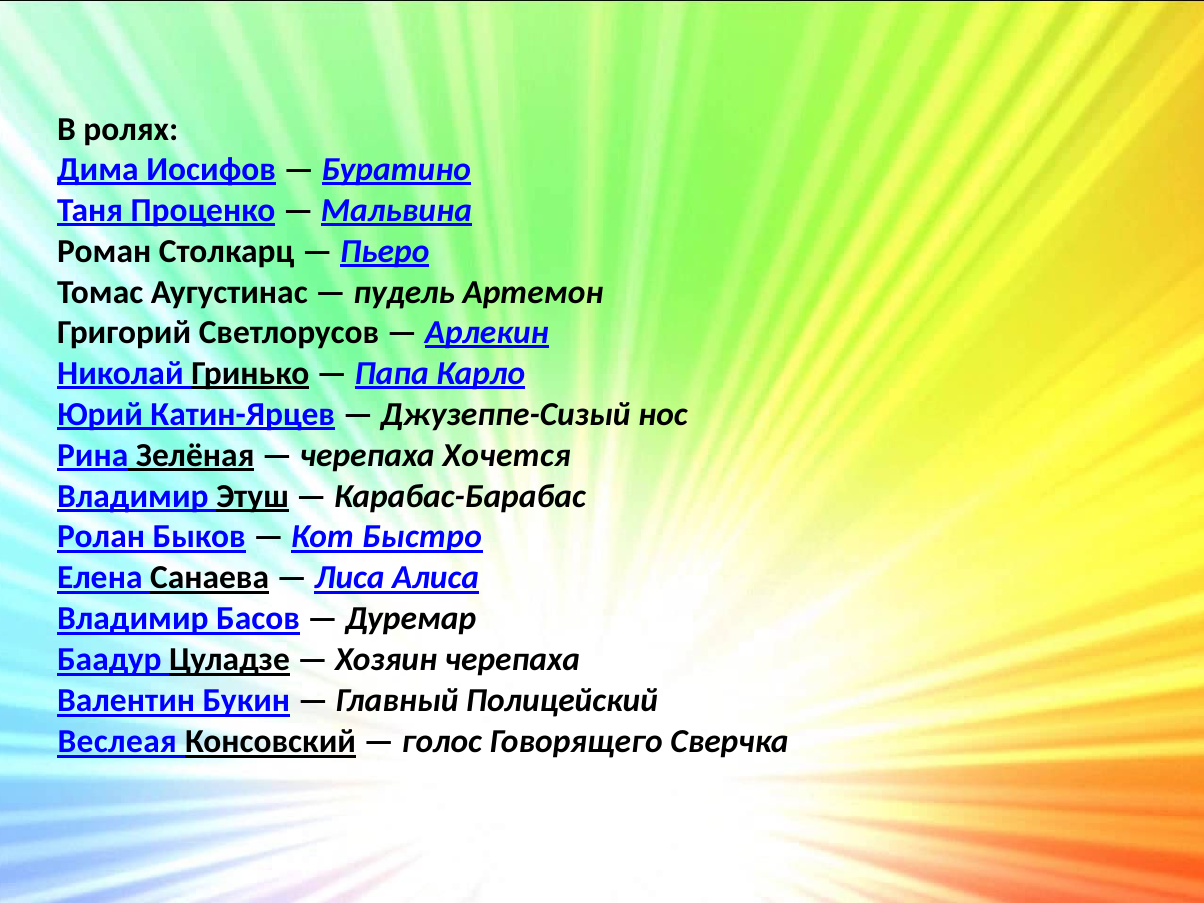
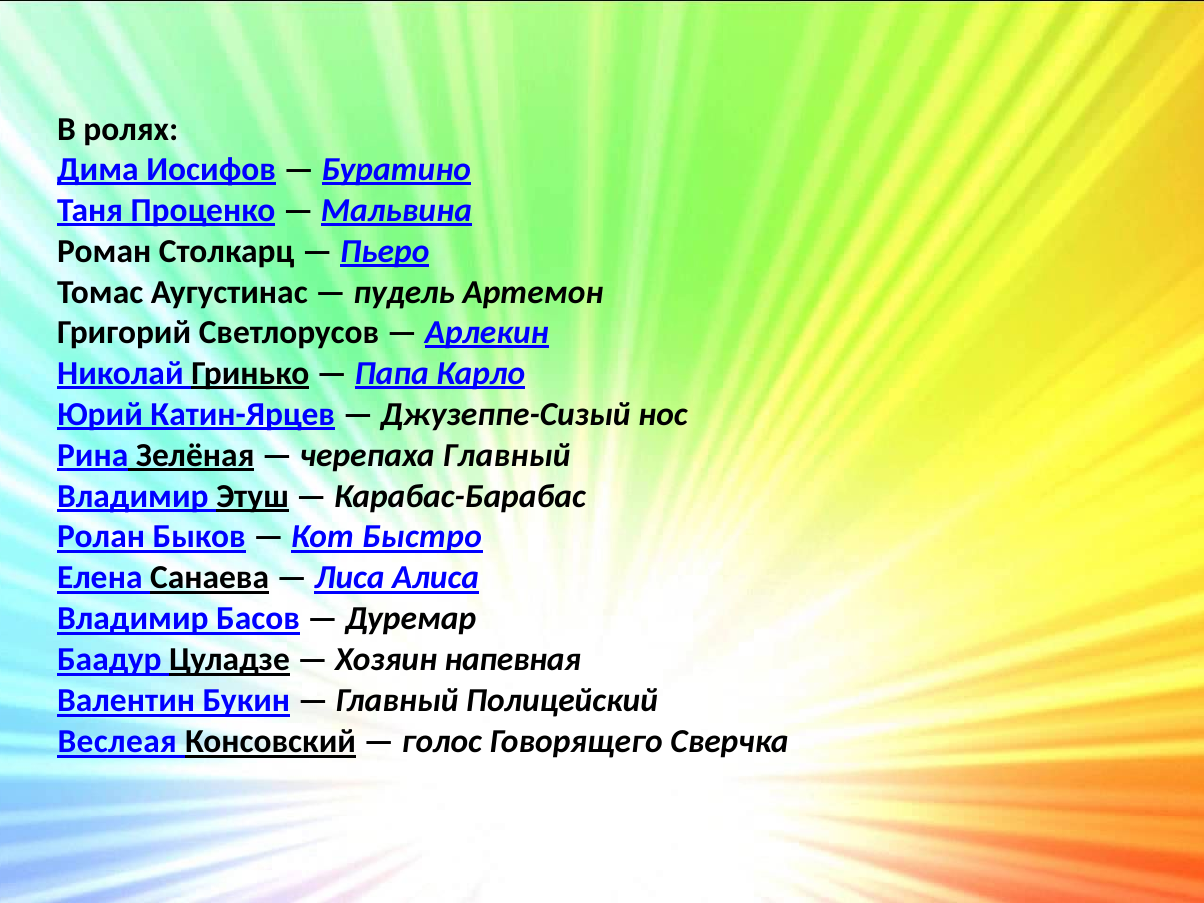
черепаха Хочется: Хочется -> Главный (507, 455)
Хозяин черепаха: черепаха -> напевная (513, 660)
